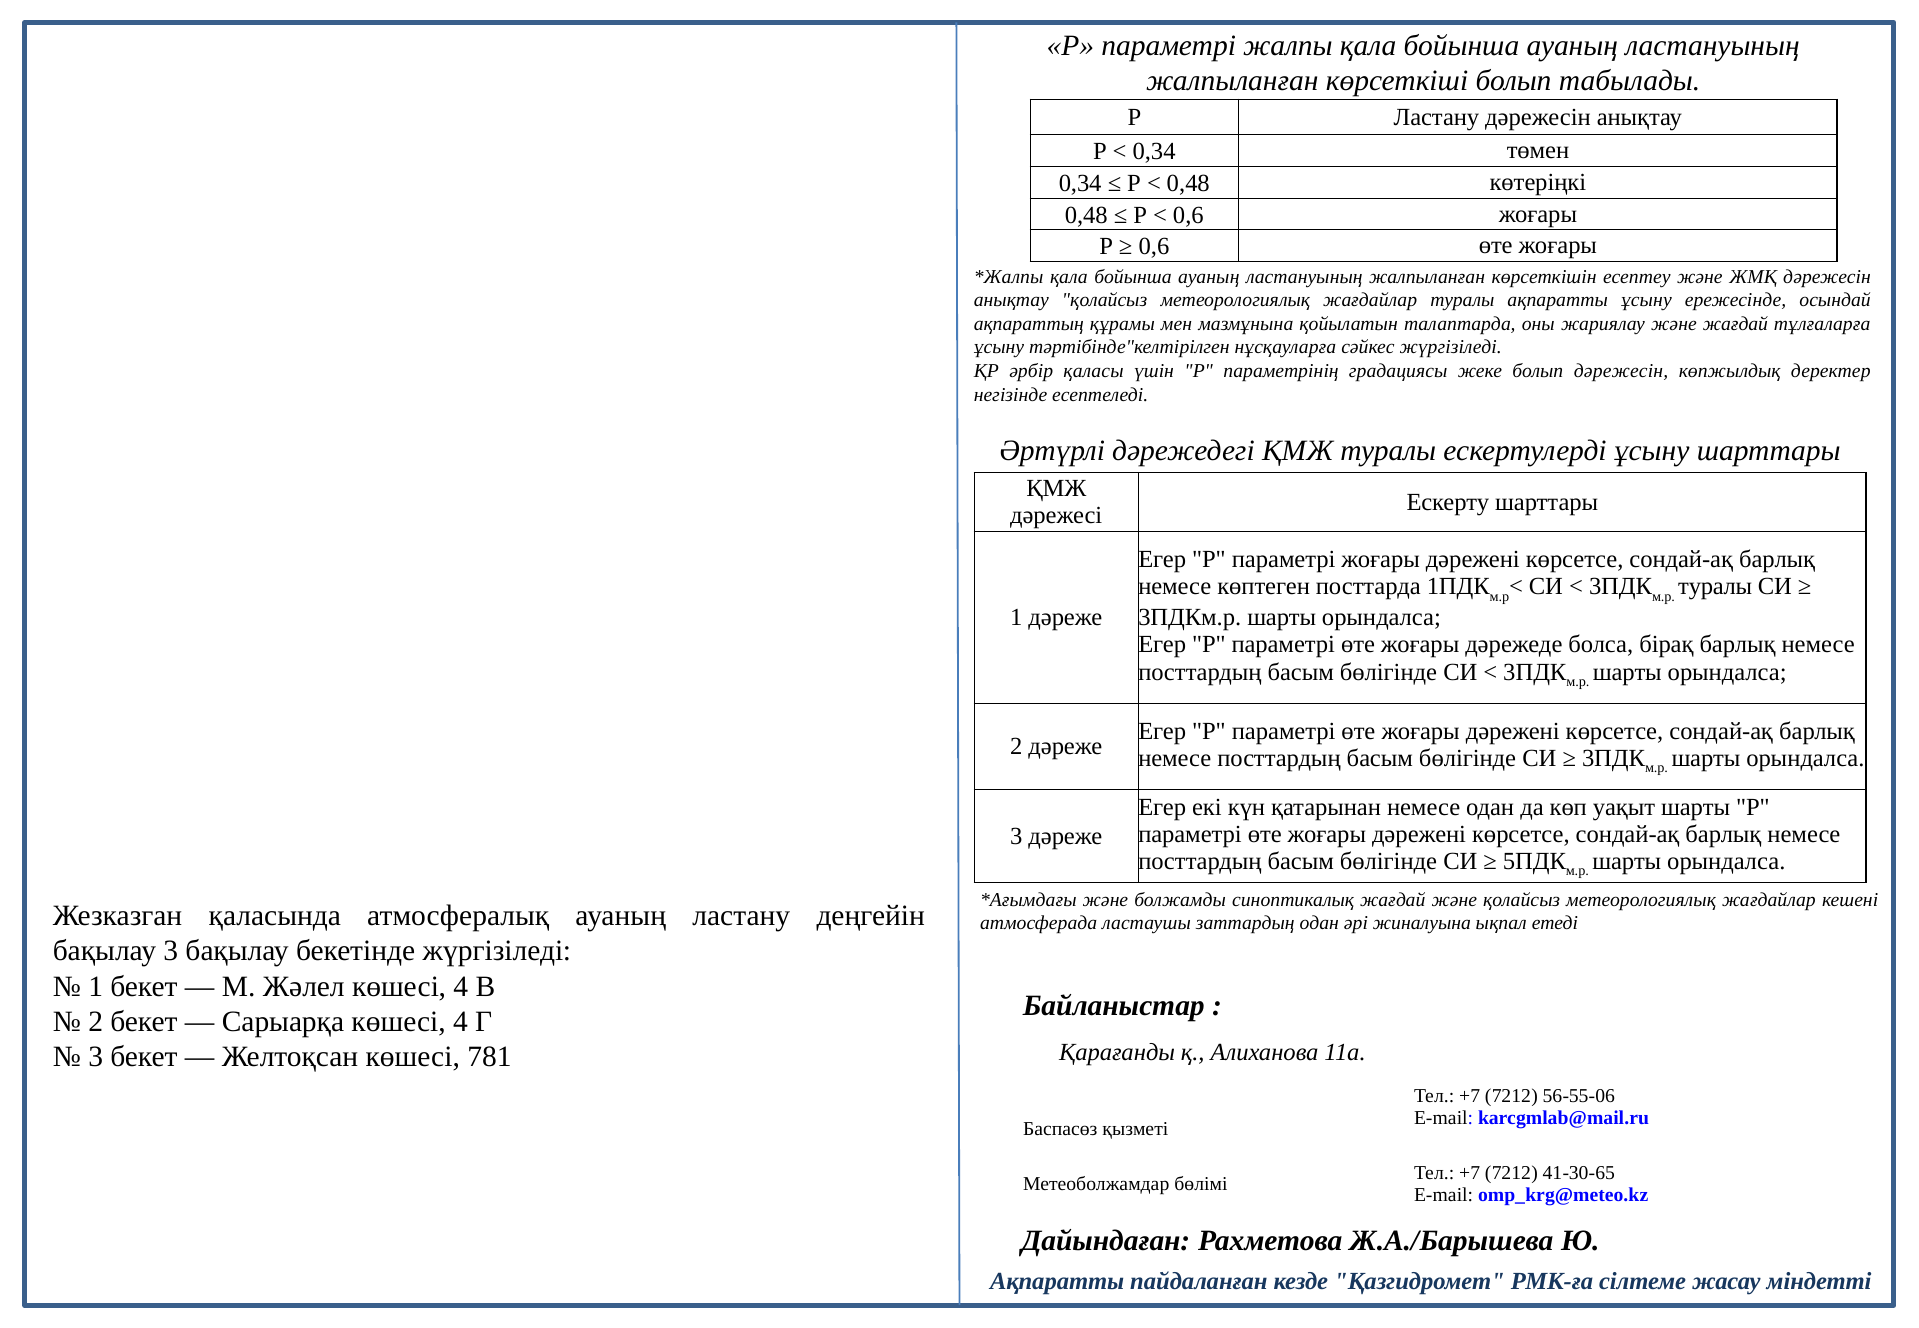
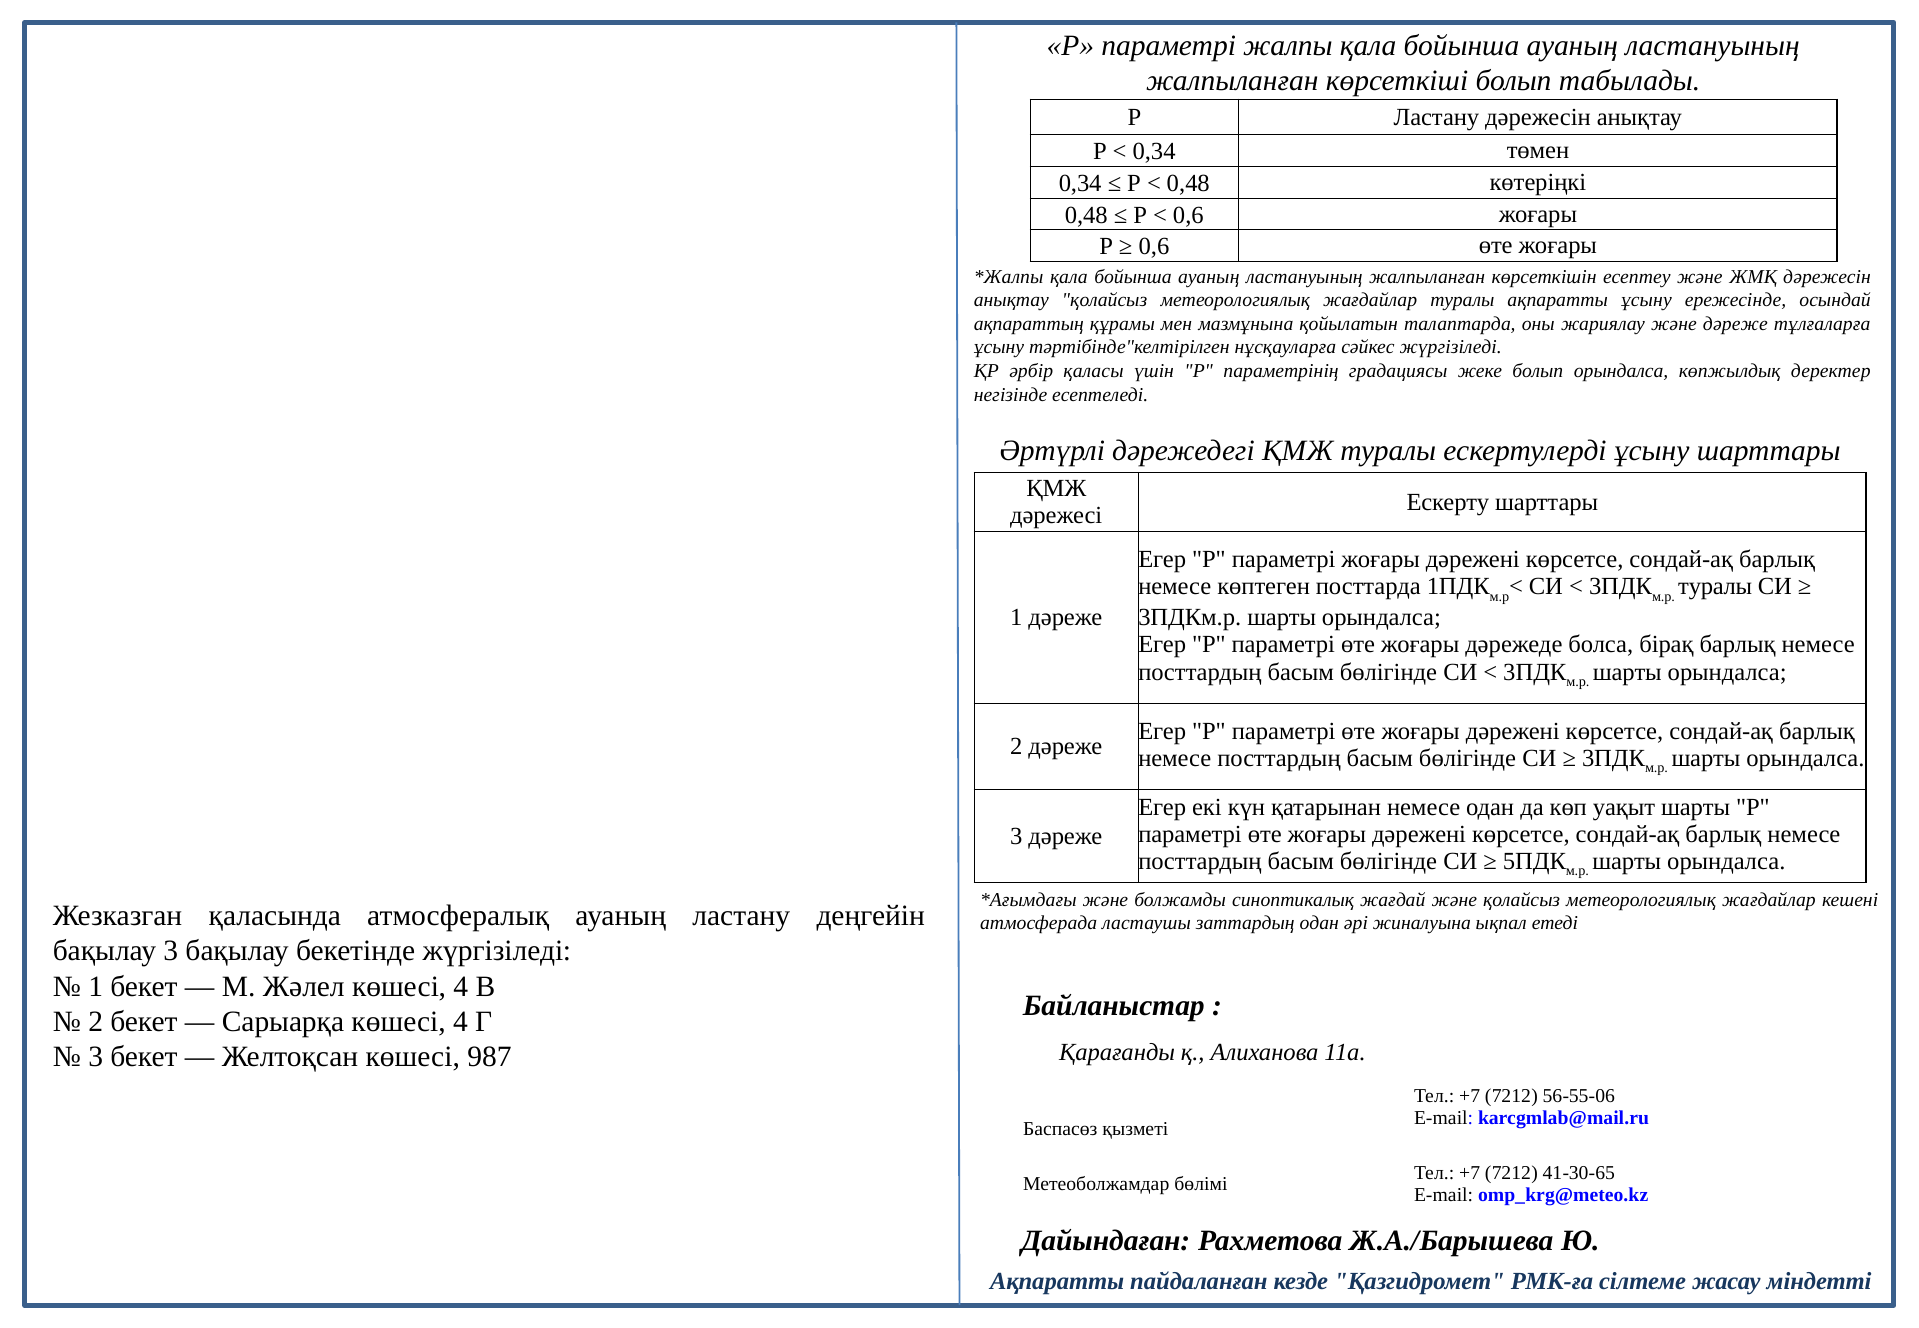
және жағдай: жағдай -> дәреже (1735, 324)
болып дәрежесін: дәрежесін -> орындалса (1621, 371)
781: 781 -> 987 (489, 1058)
